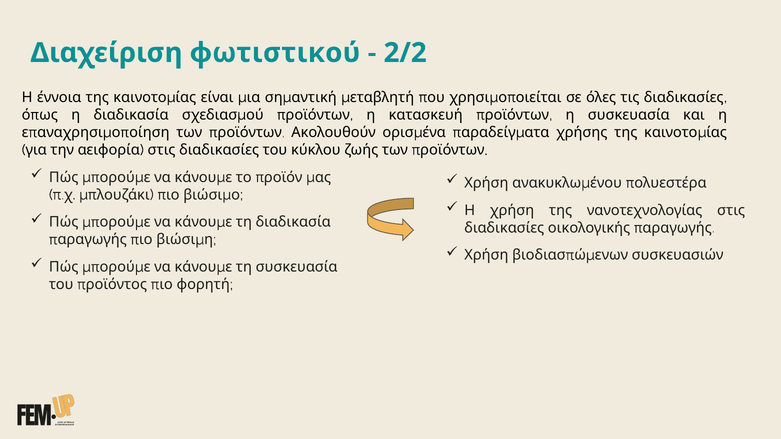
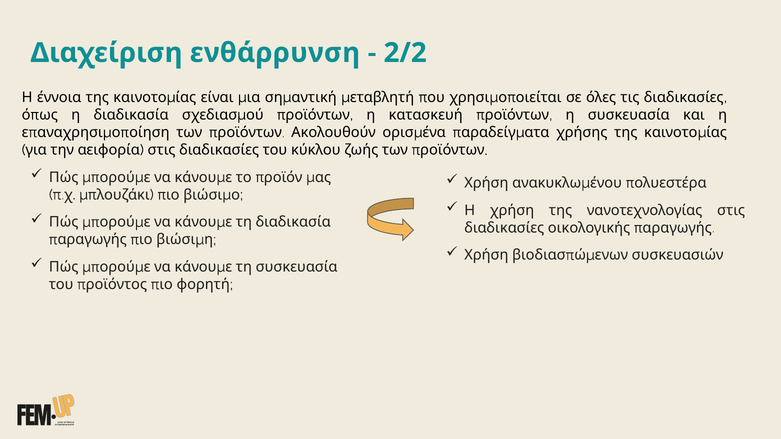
φωτιστικού: φωτιστικού -> ενθάρρυνση (275, 53)
